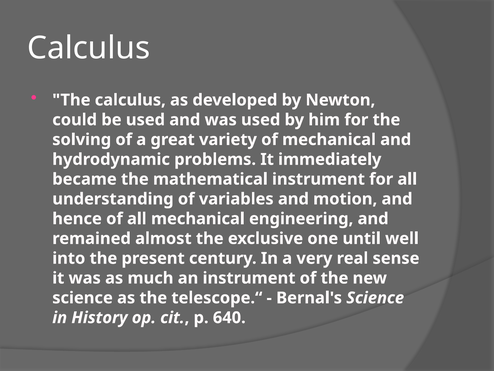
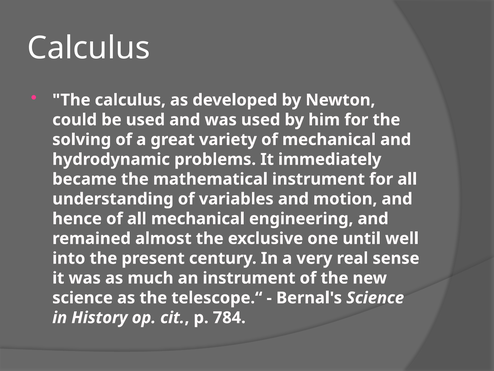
640: 640 -> 784 (229, 317)
